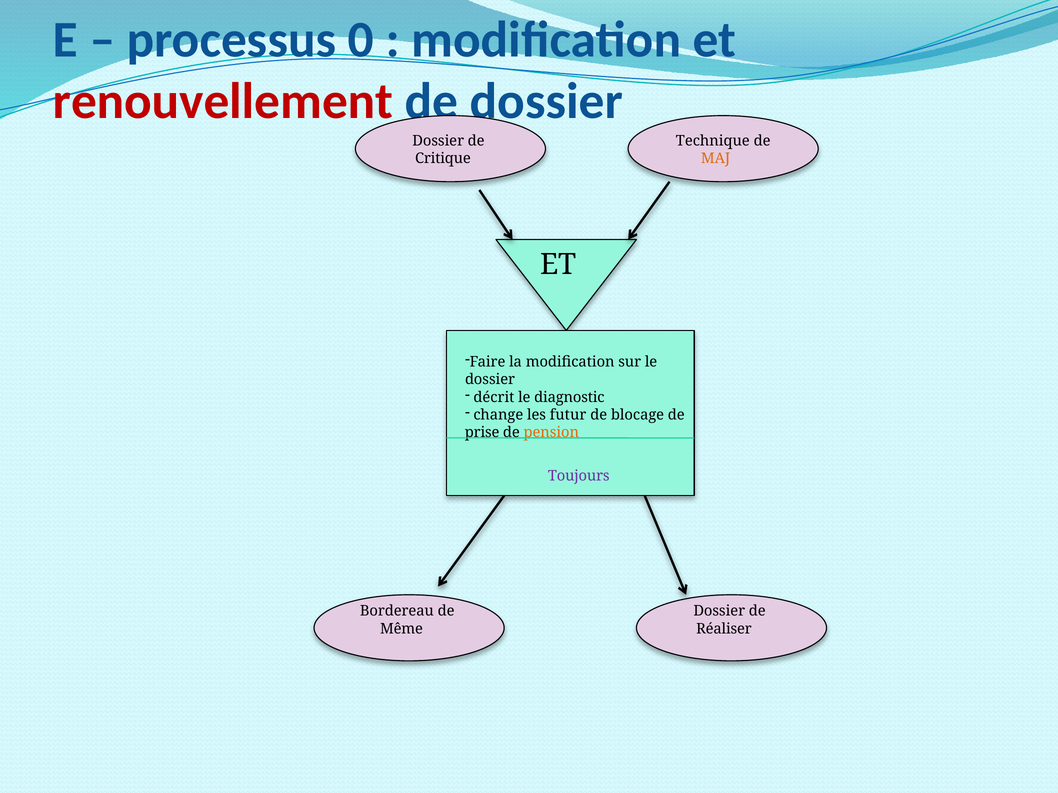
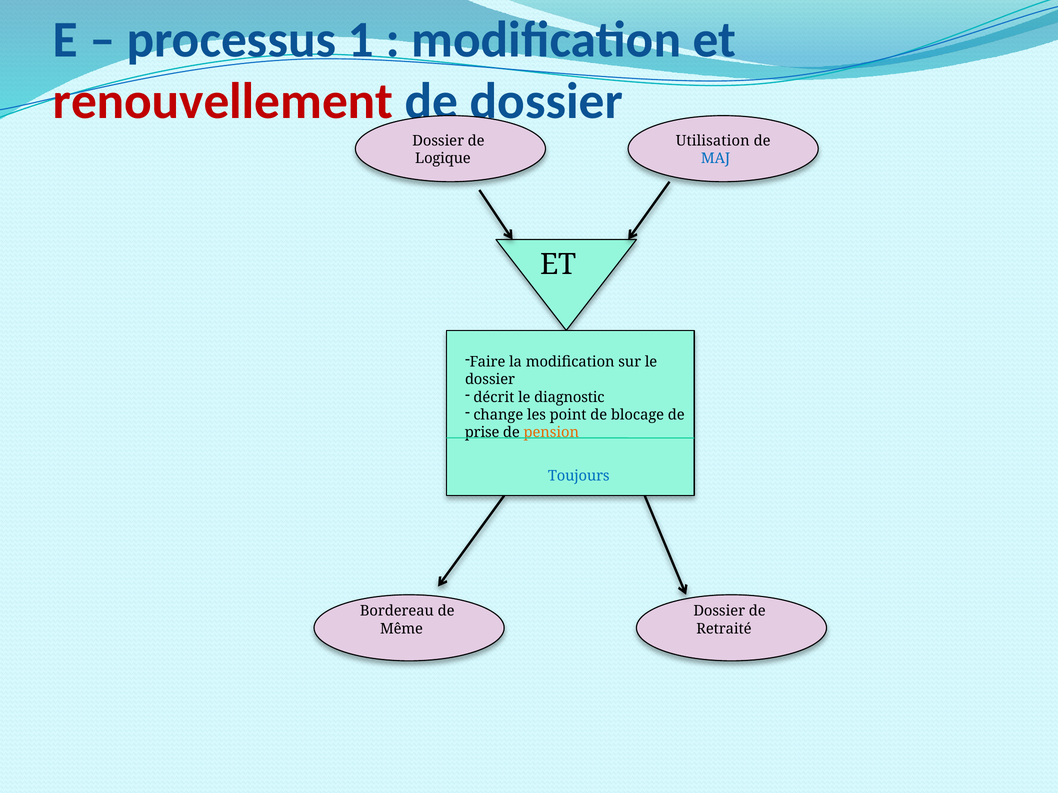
0: 0 -> 1 (361, 40)
Technique: Technique -> Utilisation (713, 141)
Critique: Critique -> Logique (443, 159)
MAJ colour: orange -> blue (716, 159)
futur: futur -> point (568, 415)
Toujours colour: purple -> blue (579, 476)
Réaliser: Réaliser -> Retraité (724, 629)
